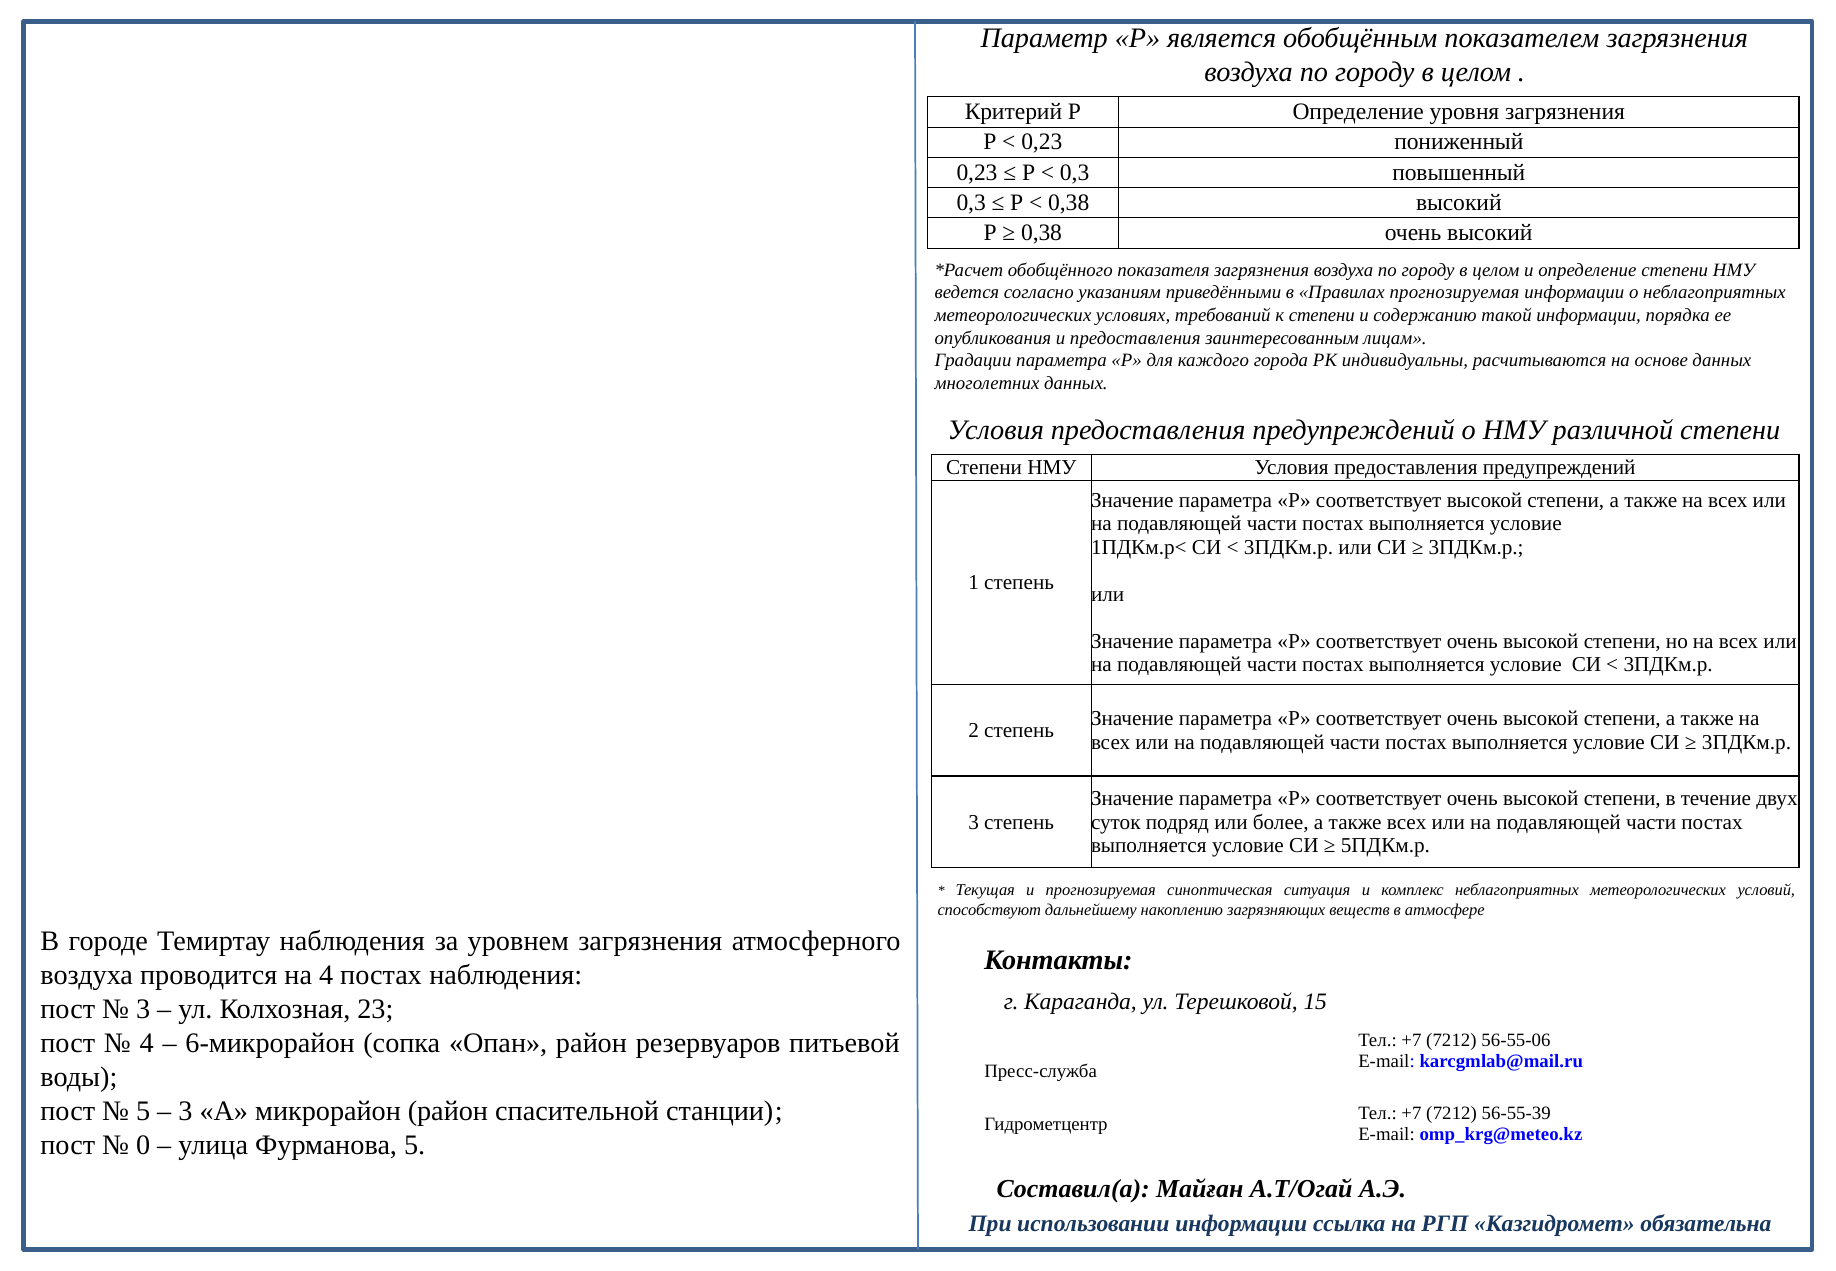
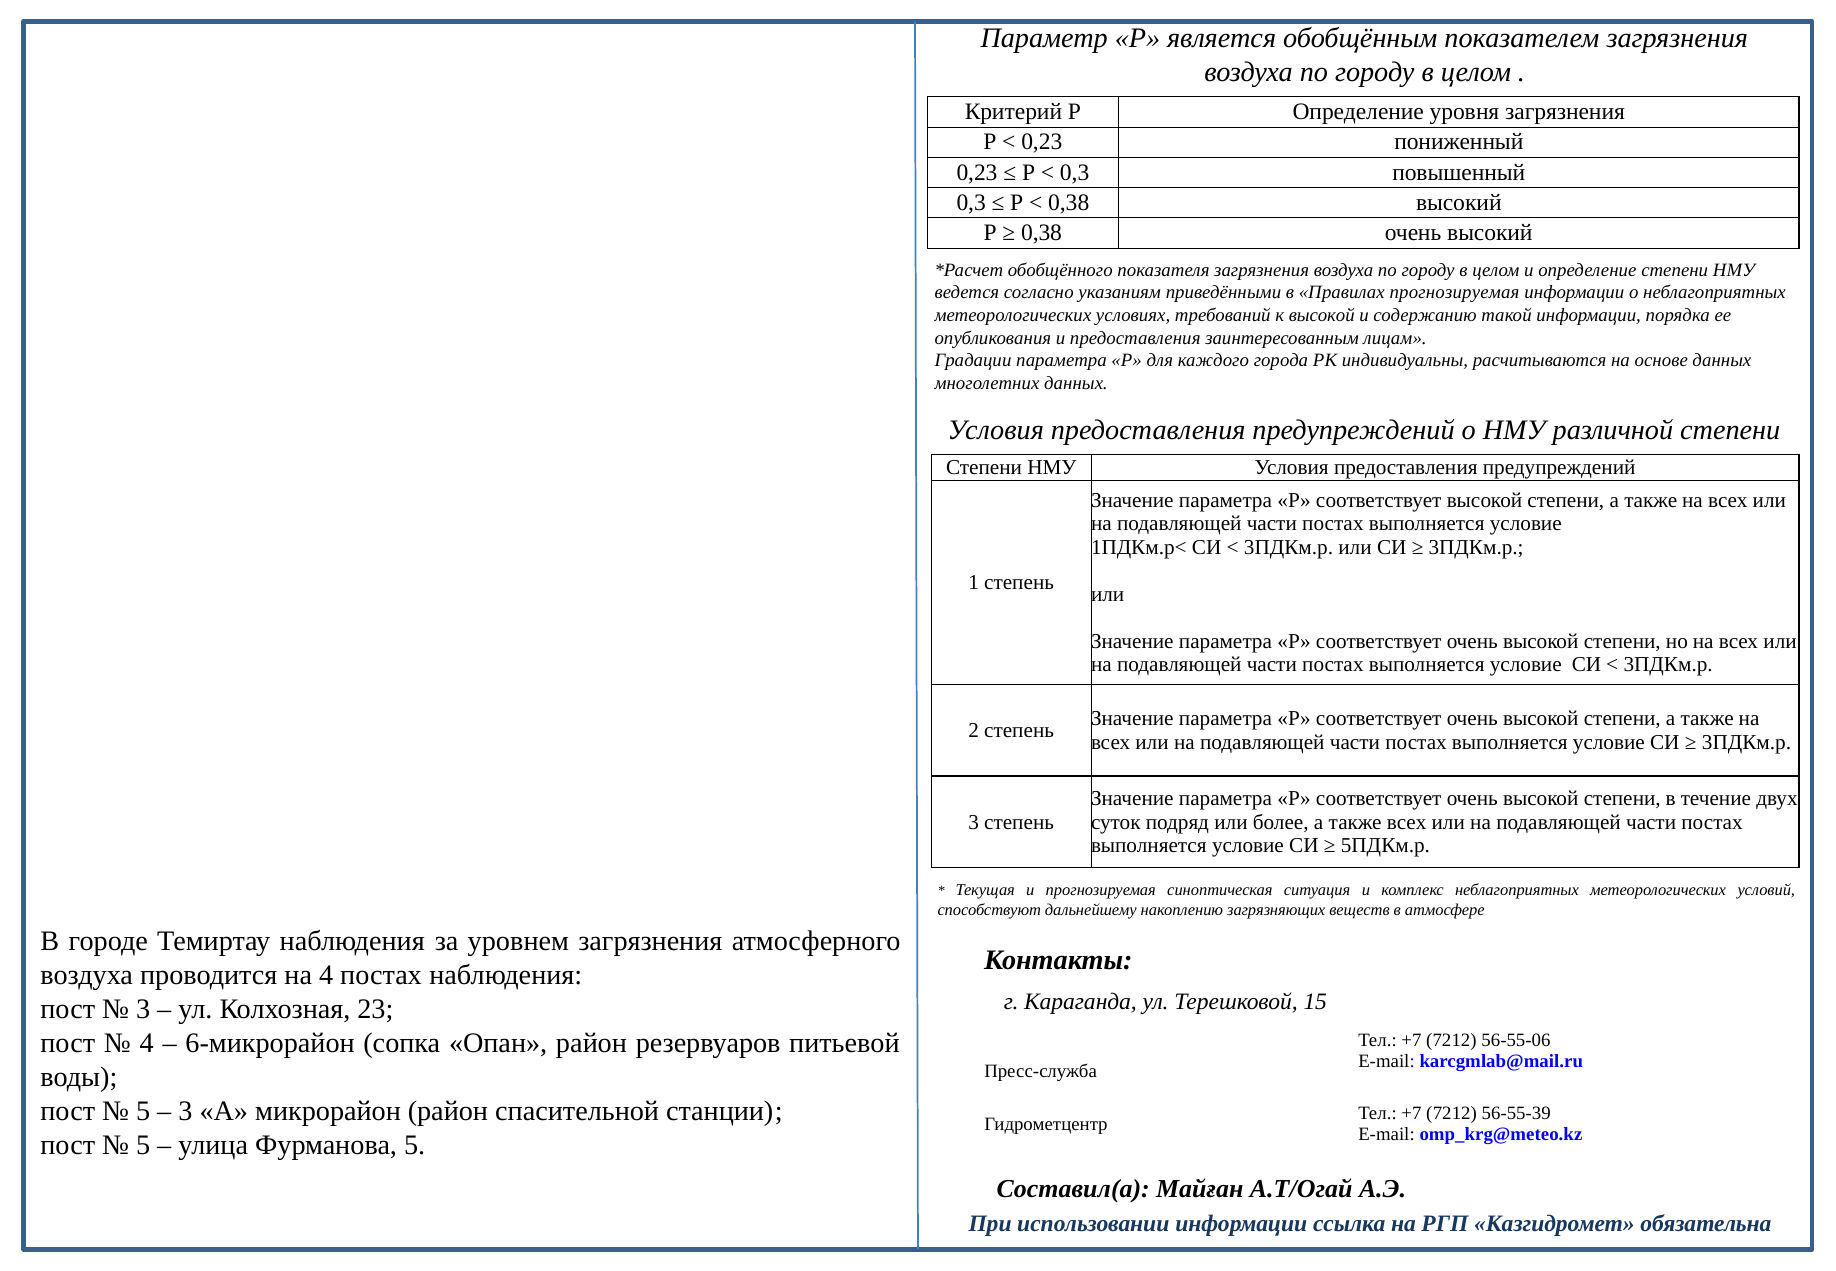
к степени: степени -> высокой (1322, 315)
0: 0 -> 5 (143, 1145)
